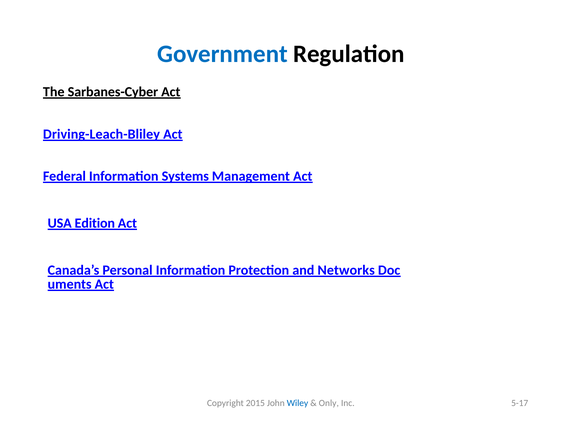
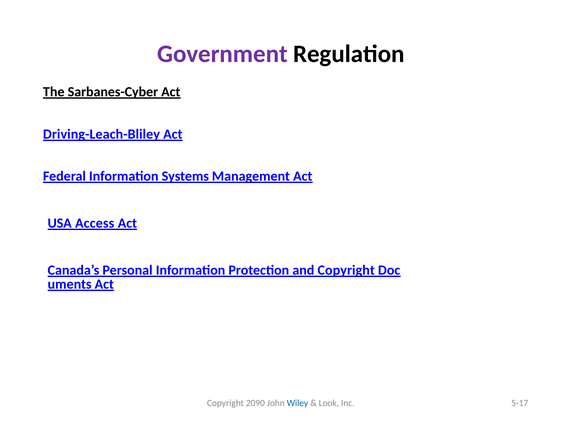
Government colour: blue -> purple (222, 54)
Edition: Edition -> Access (95, 223)
and Networks: Networks -> Copyright (346, 270)
2015: 2015 -> 2090 (255, 402)
Only: Only -> Look (329, 402)
